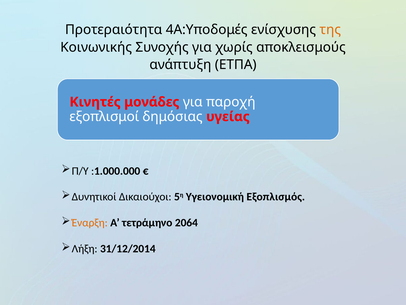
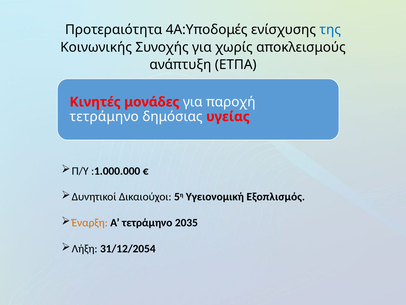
της colour: orange -> blue (330, 30)
εξοπλισμοί: εξοπλισμοί -> τετράμηνο (104, 116)
2064: 2064 -> 2035 (186, 223)
31/12/2014: 31/12/2014 -> 31/12/2054 (128, 248)
